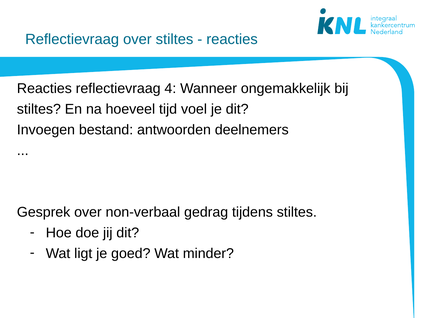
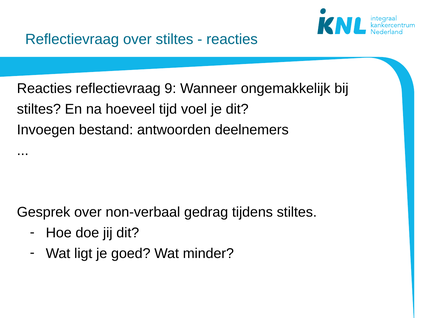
4: 4 -> 9 (170, 89)
